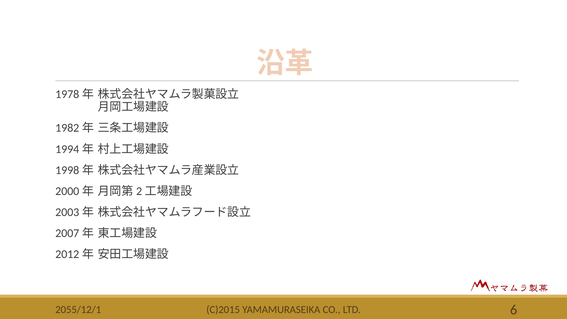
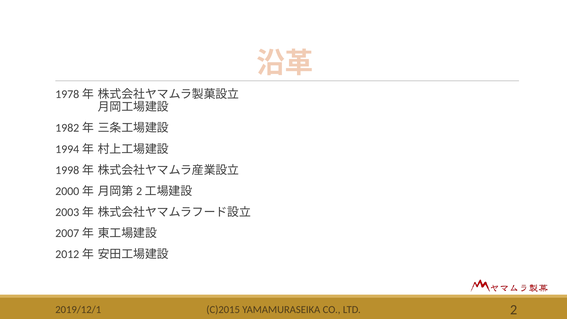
6: 6 -> 2 (514, 310)
2055/12/1: 2055/12/1 -> 2019/12/1 (78, 310)
